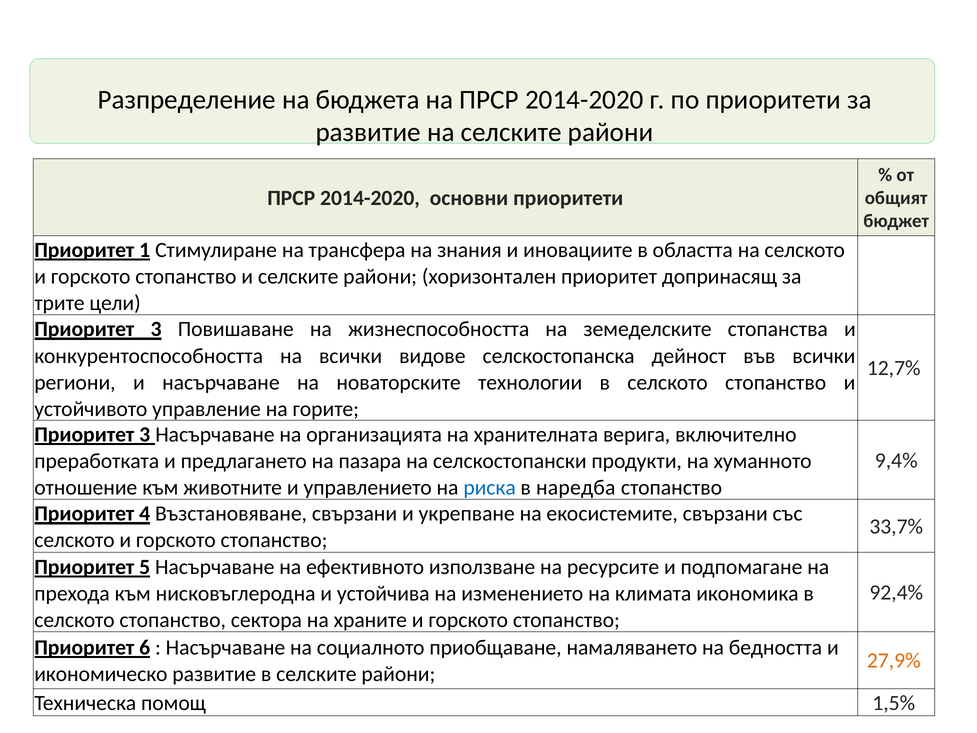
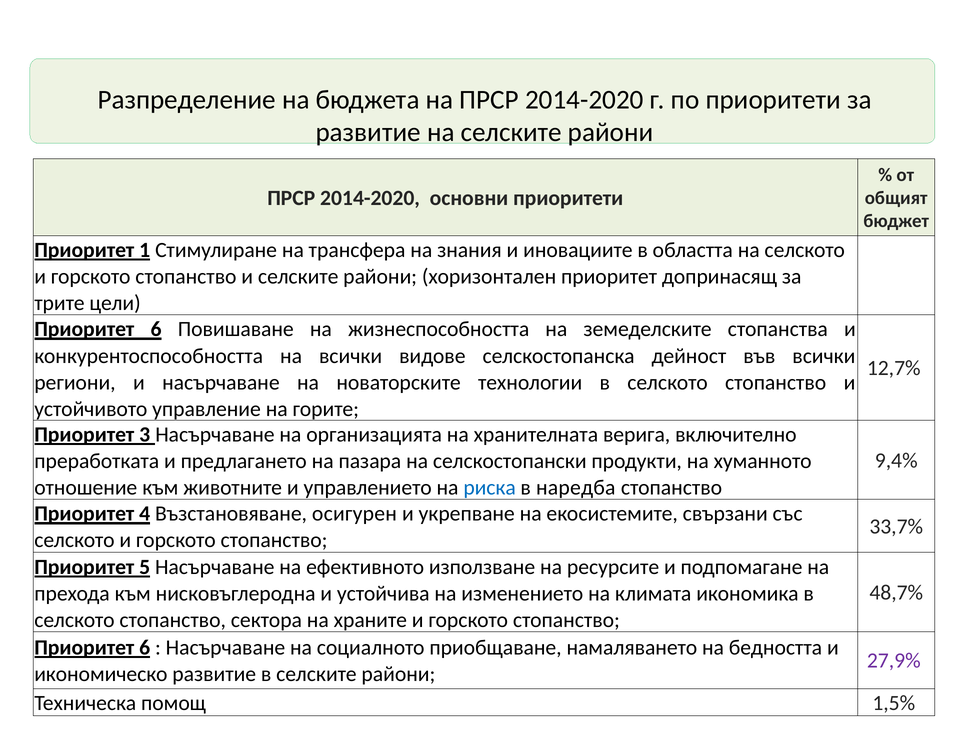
3: 3 -> 6 (156, 329)
Възстановяване свързани: свързани -> осигурен (354, 514)
92,4%: 92,4% -> 48,7% (896, 593)
27,9% colour: orange -> purple (894, 661)
